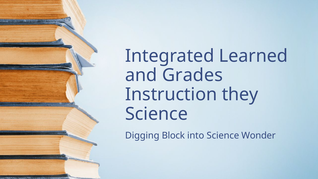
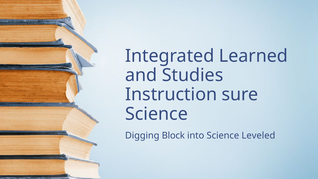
Grades: Grades -> Studies (193, 75)
they: they -> sure (240, 94)
Wonder: Wonder -> Leveled (258, 136)
